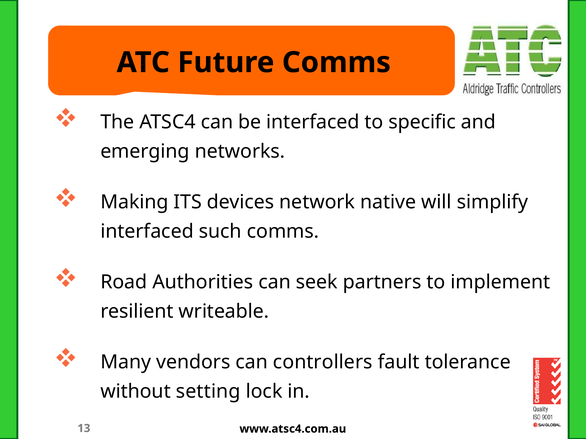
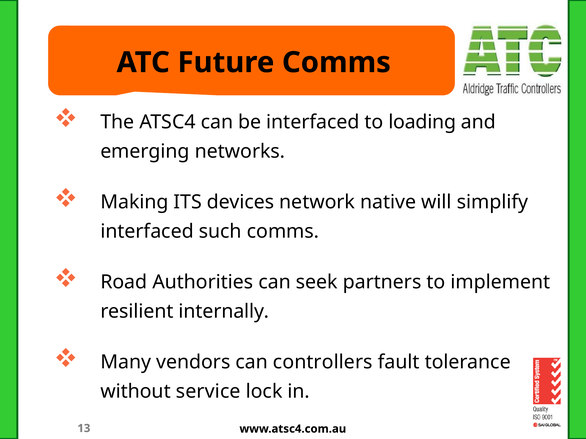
specific: specific -> loading (422, 122)
writeable: writeable -> internally (224, 312)
setting: setting -> service (208, 392)
